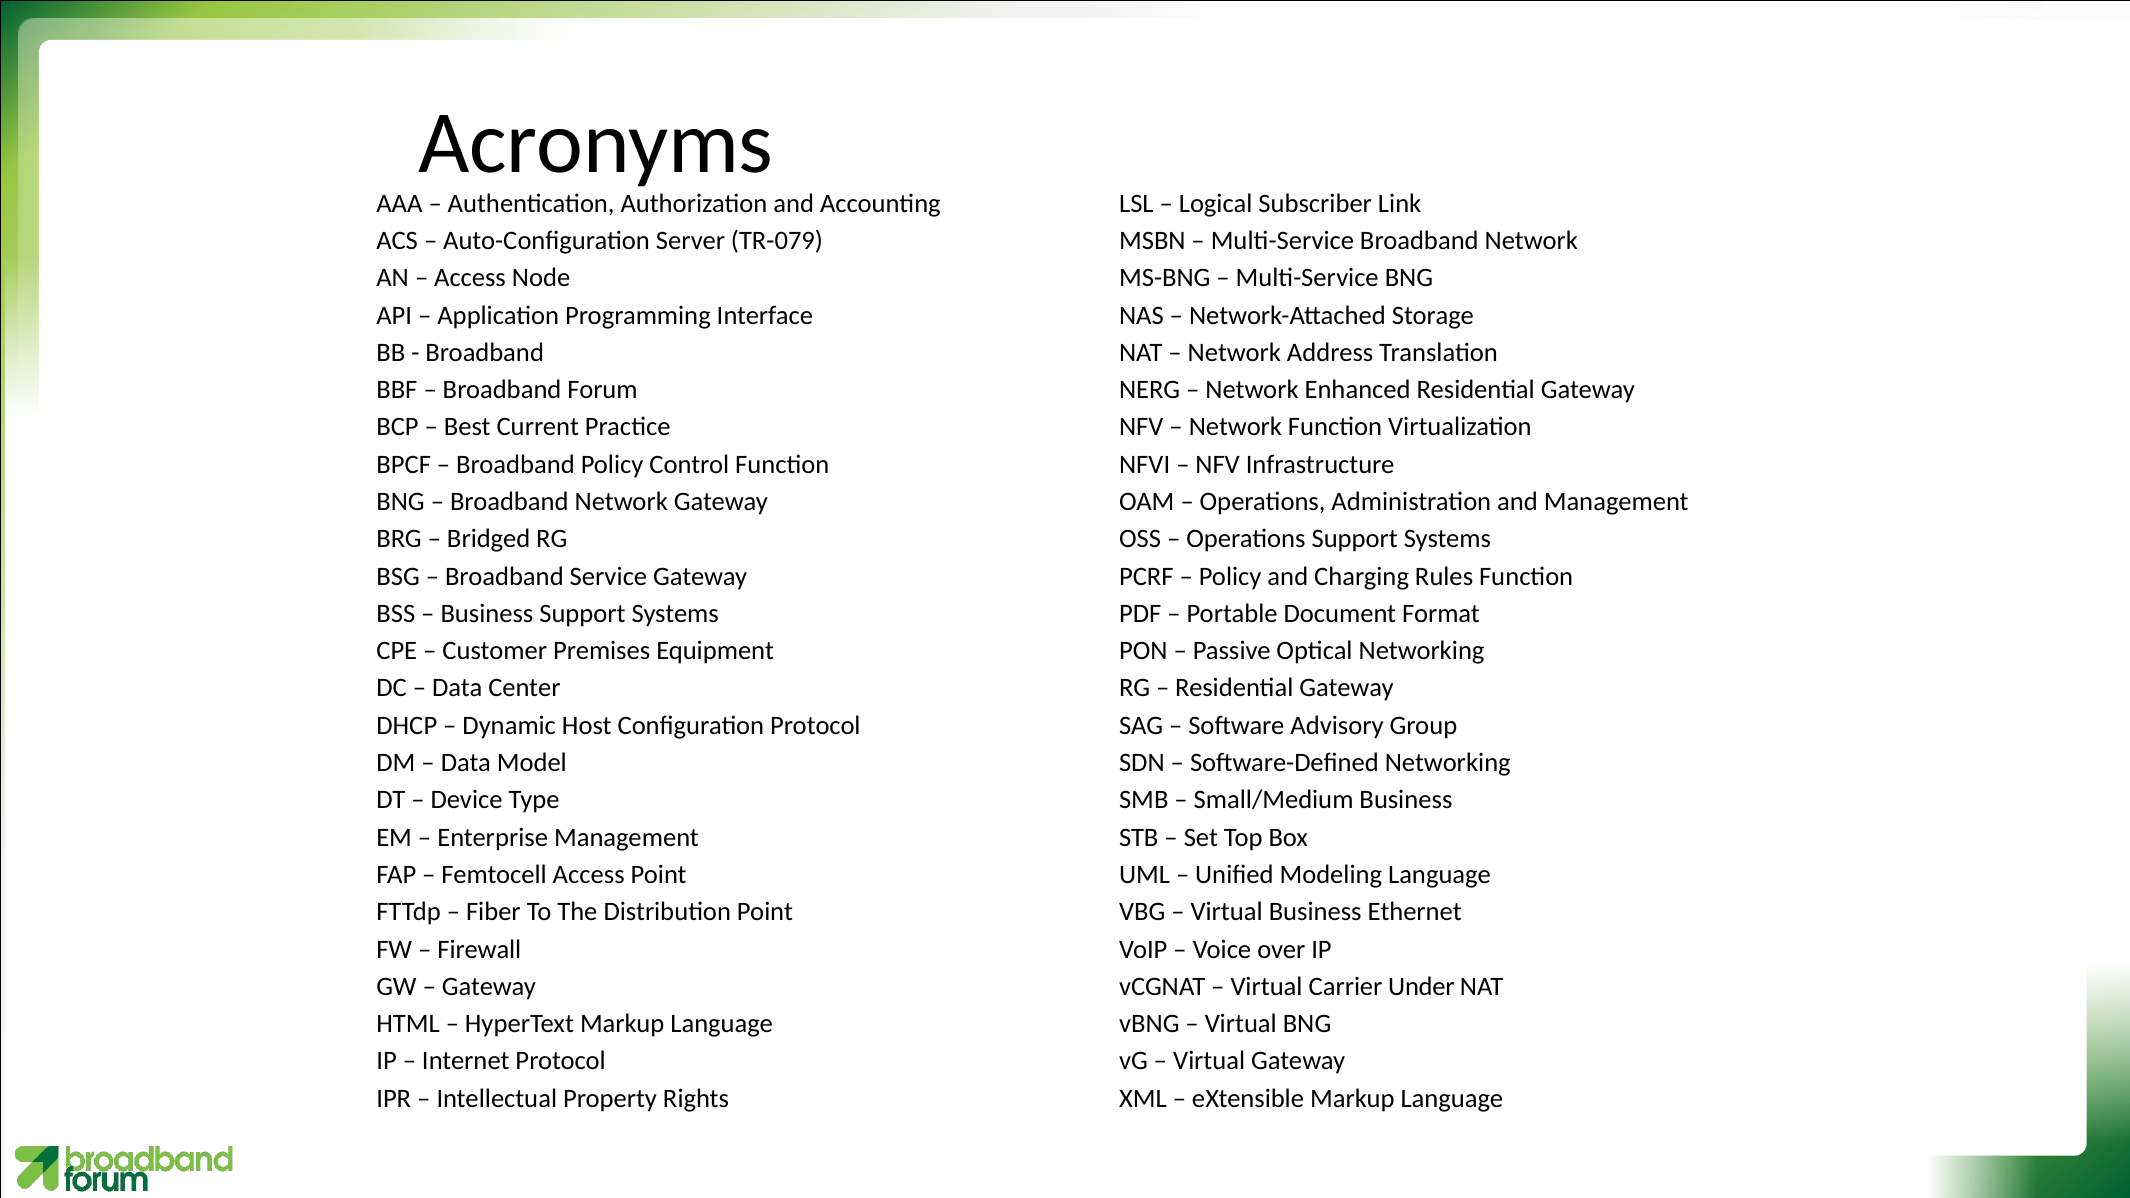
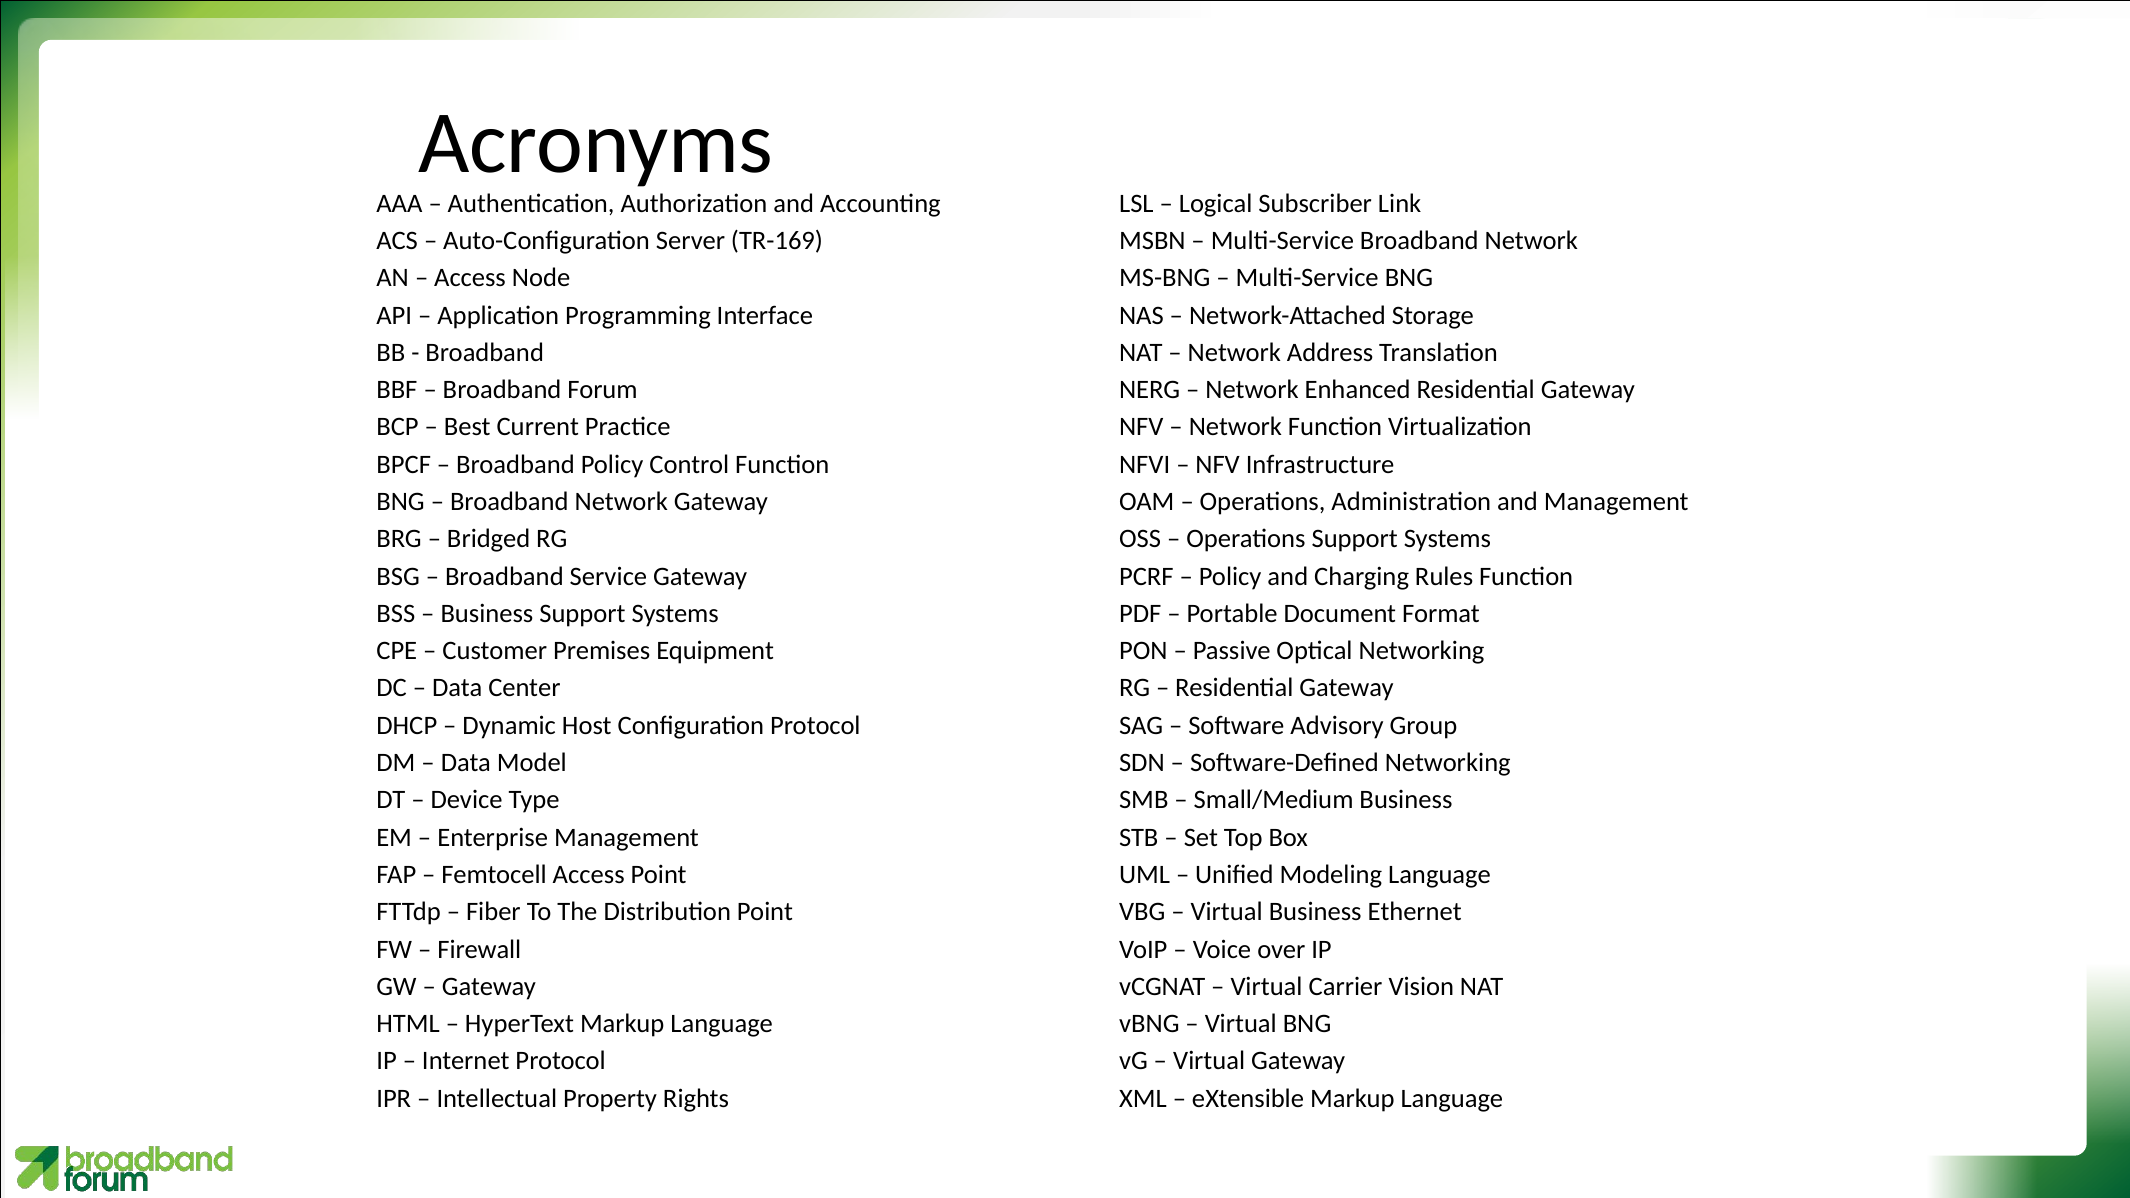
TR-079: TR-079 -> TR-169 (777, 241)
Under: Under -> Vision (1421, 987)
